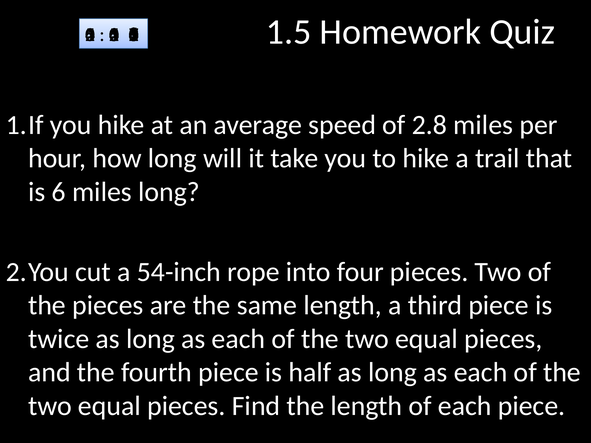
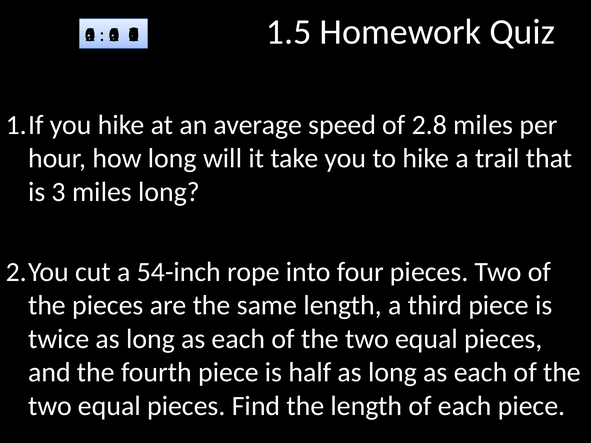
is 6: 6 -> 3 (59, 192)
